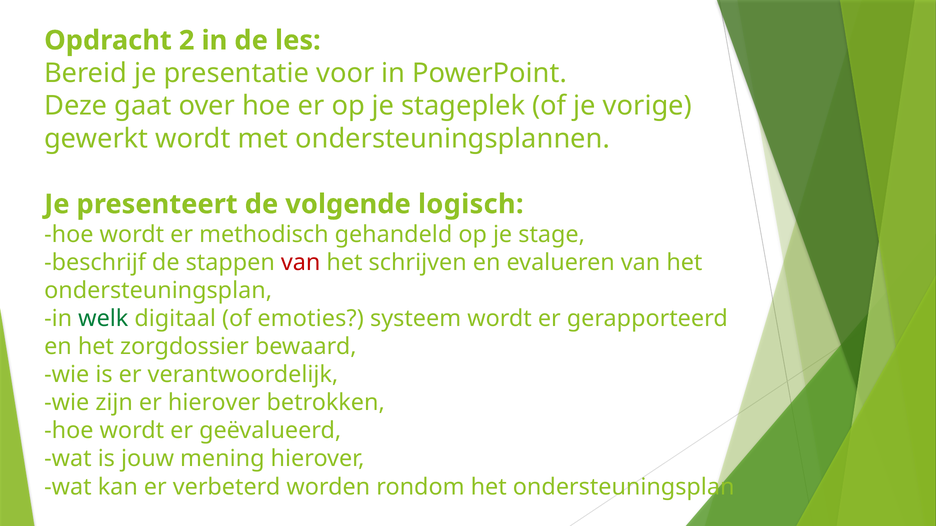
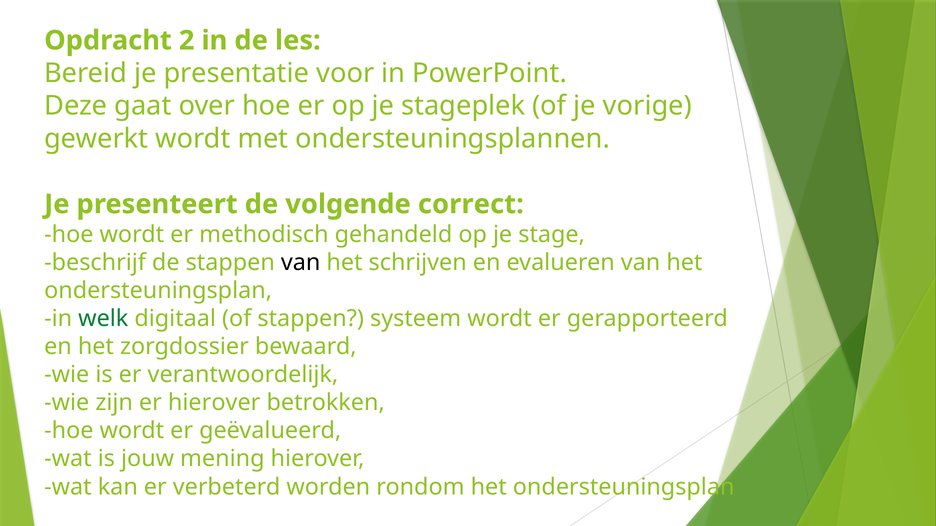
logisch: logisch -> correct (471, 204)
van colour: red -> black (301, 263)
of emoties: emoties -> stappen (311, 319)
